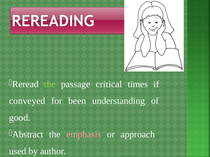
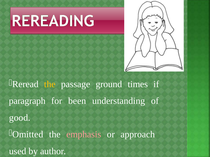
the colour: light green -> yellow (50, 84)
critical: critical -> ground (109, 84)
conveyed: conveyed -> paragraph (27, 101)
Abstract: Abstract -> Omitted (28, 135)
